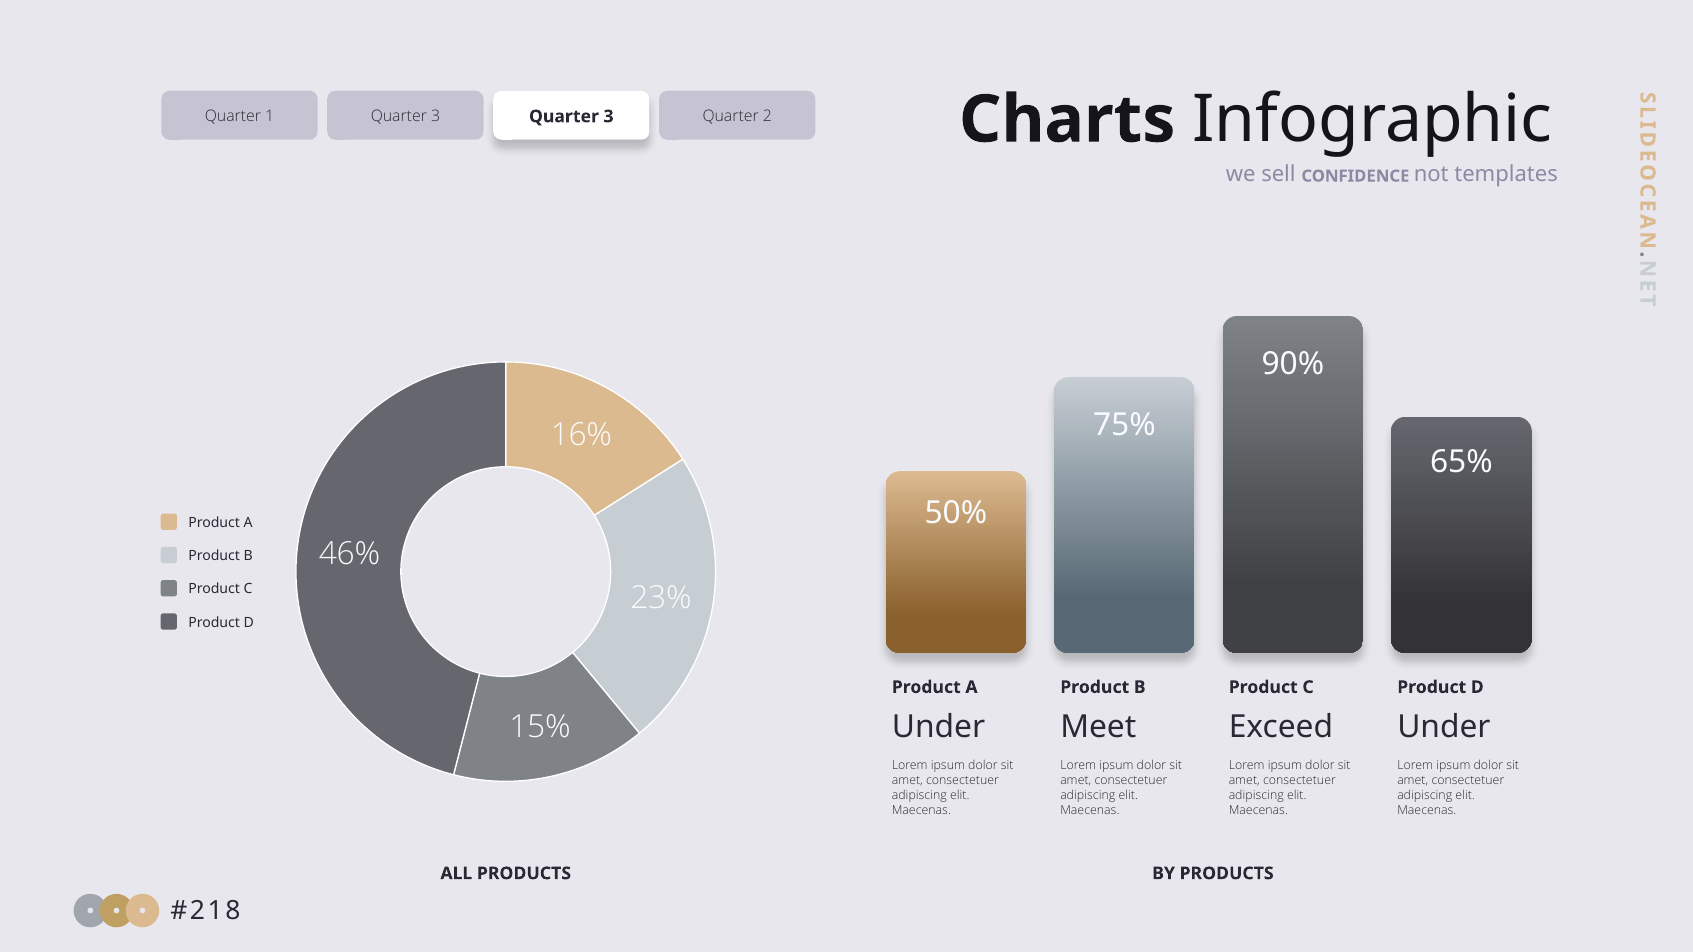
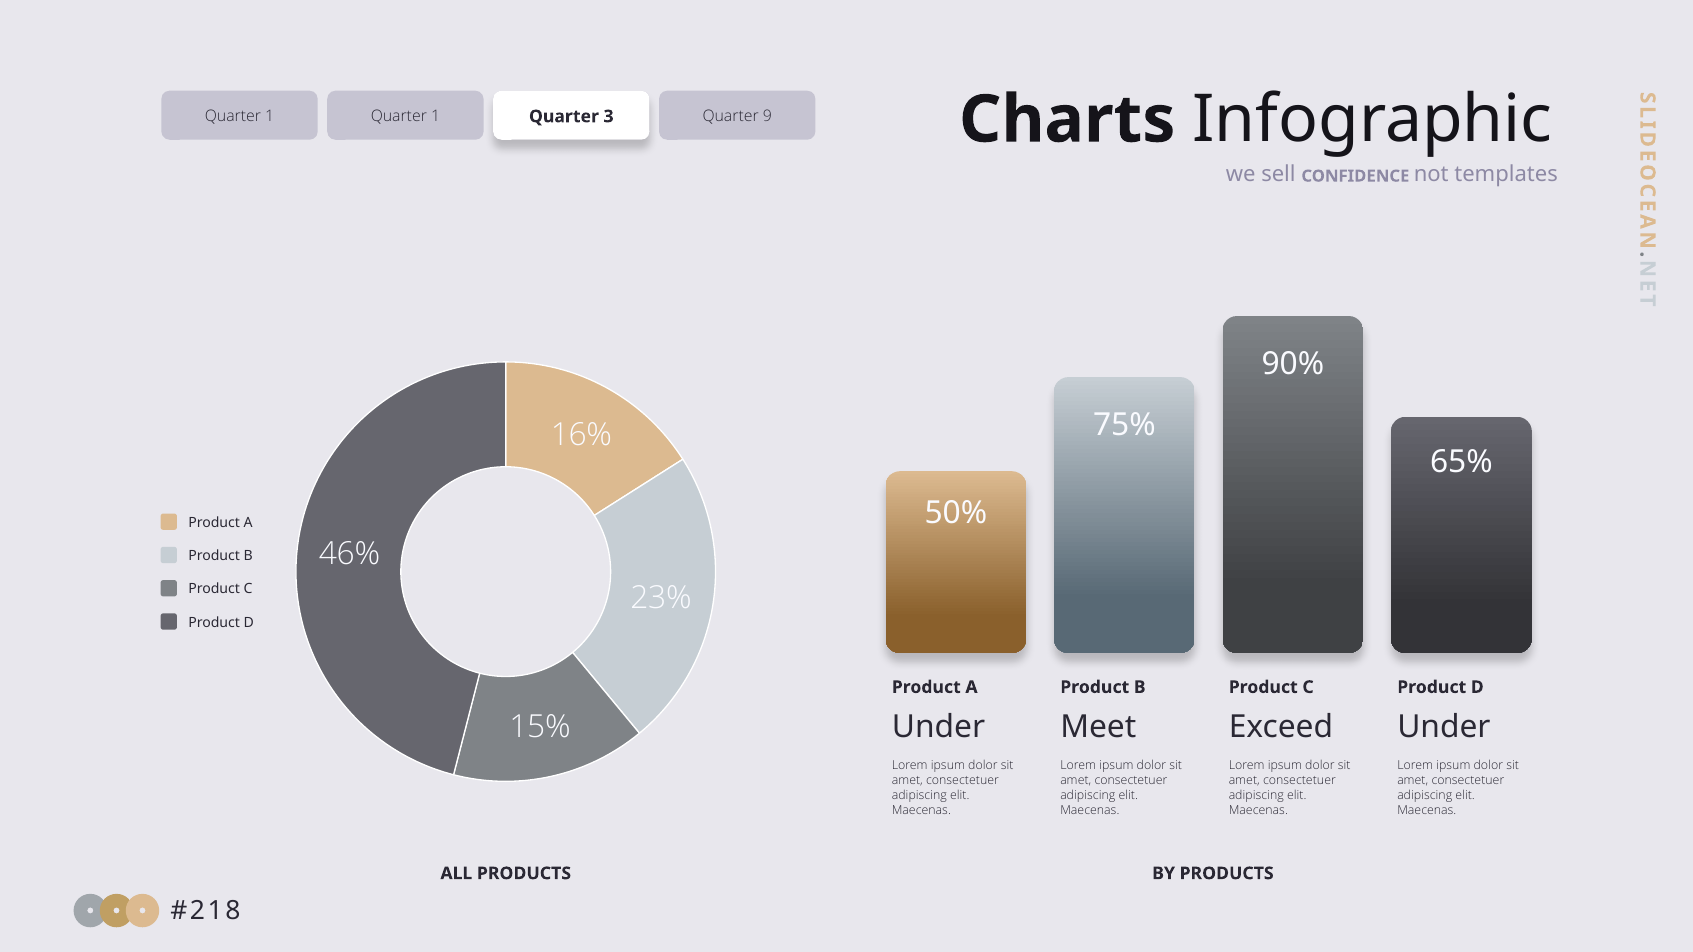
3: 3 -> 1 (436, 116)
2: 2 -> 9 (767, 116)
